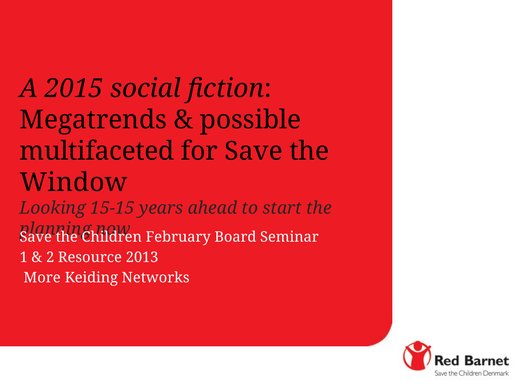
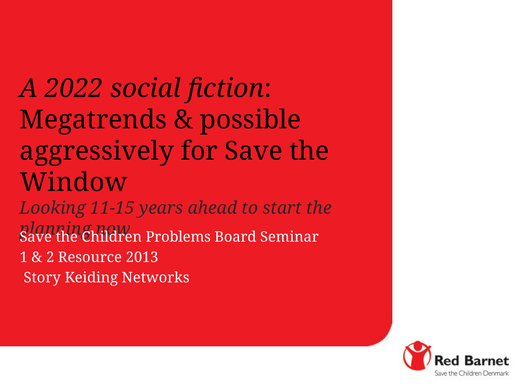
2015: 2015 -> 2022 (74, 89)
multifaceted: multifaceted -> aggressively (97, 151)
15-15: 15-15 -> 11-15 (112, 208)
February: February -> Problems (178, 237)
More: More -> Story (42, 278)
